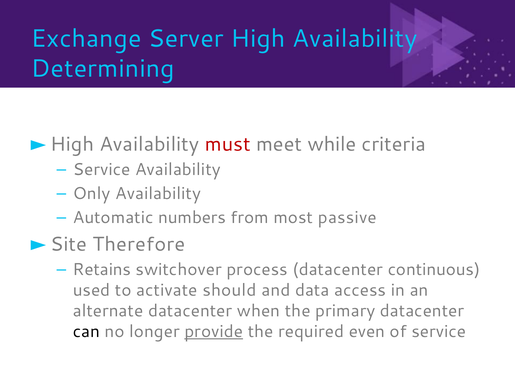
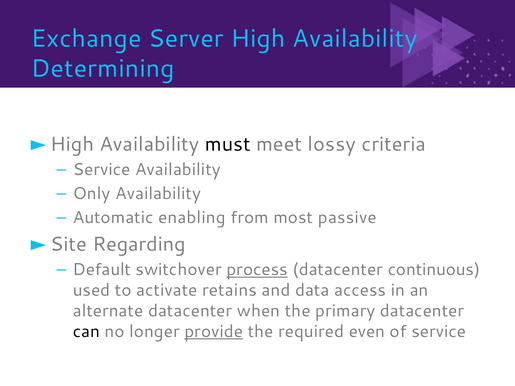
must colour: red -> black (228, 144)
while: while -> lossy (332, 144)
numbers: numbers -> enabling (192, 218)
Therefore: Therefore -> Regarding (139, 244)
Retains: Retains -> Default (102, 270)
process underline: none -> present (257, 270)
should: should -> retains (230, 290)
